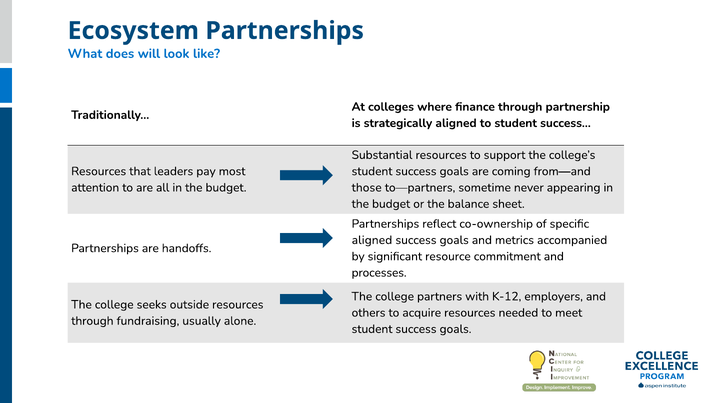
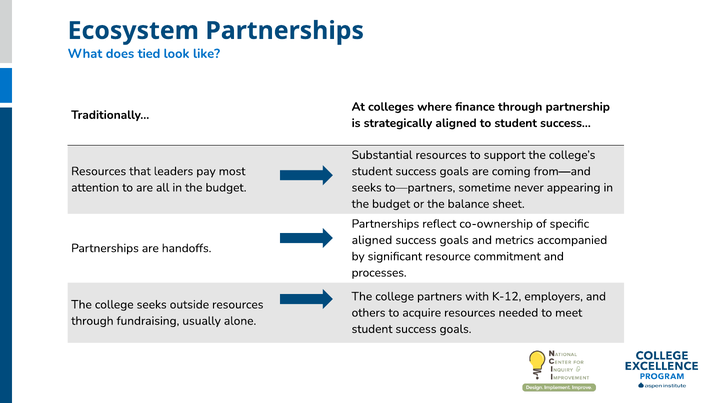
will: will -> tied (149, 54)
those: those -> seeks (367, 187)
